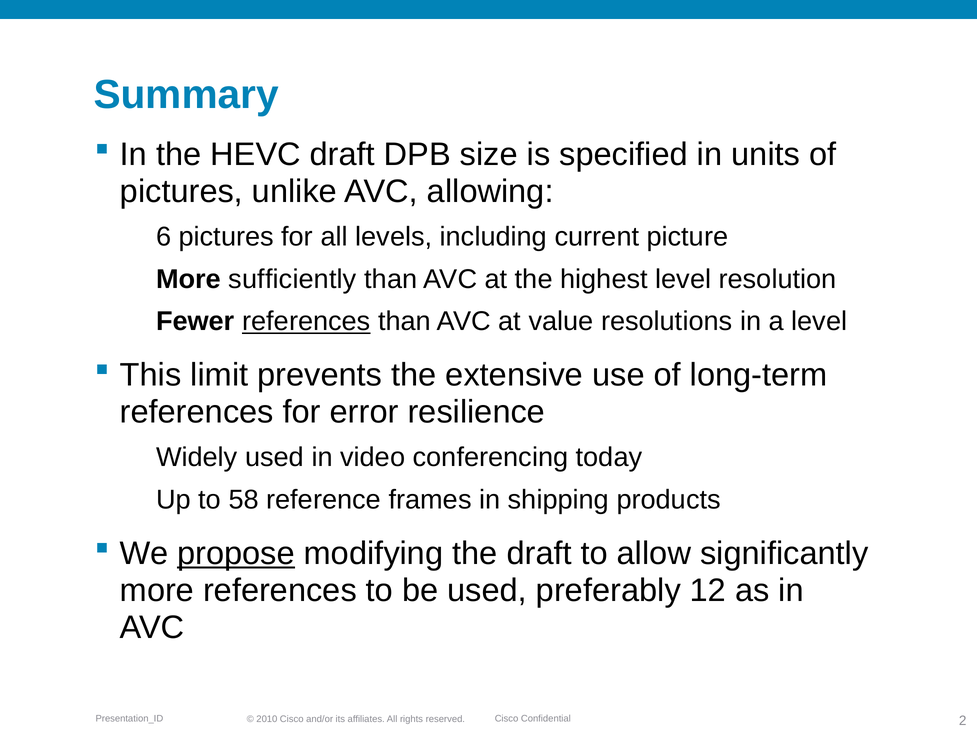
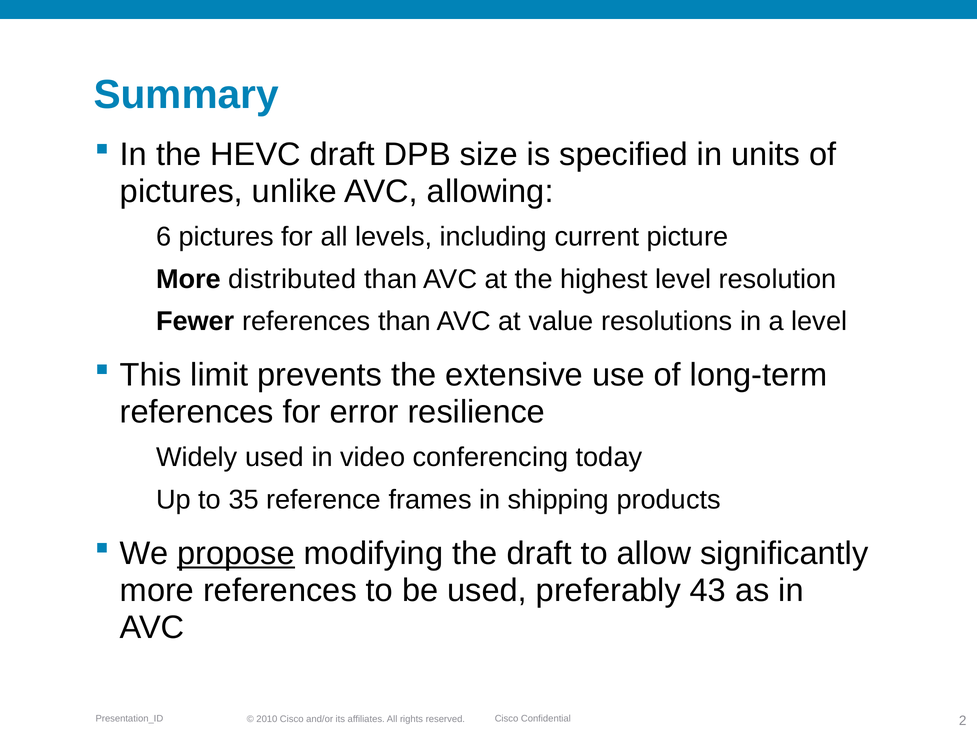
sufficiently: sufficiently -> distributed (292, 279)
references underline: present -> none (306, 322)
58: 58 -> 35 (244, 500)
12: 12 -> 43 (708, 591)
